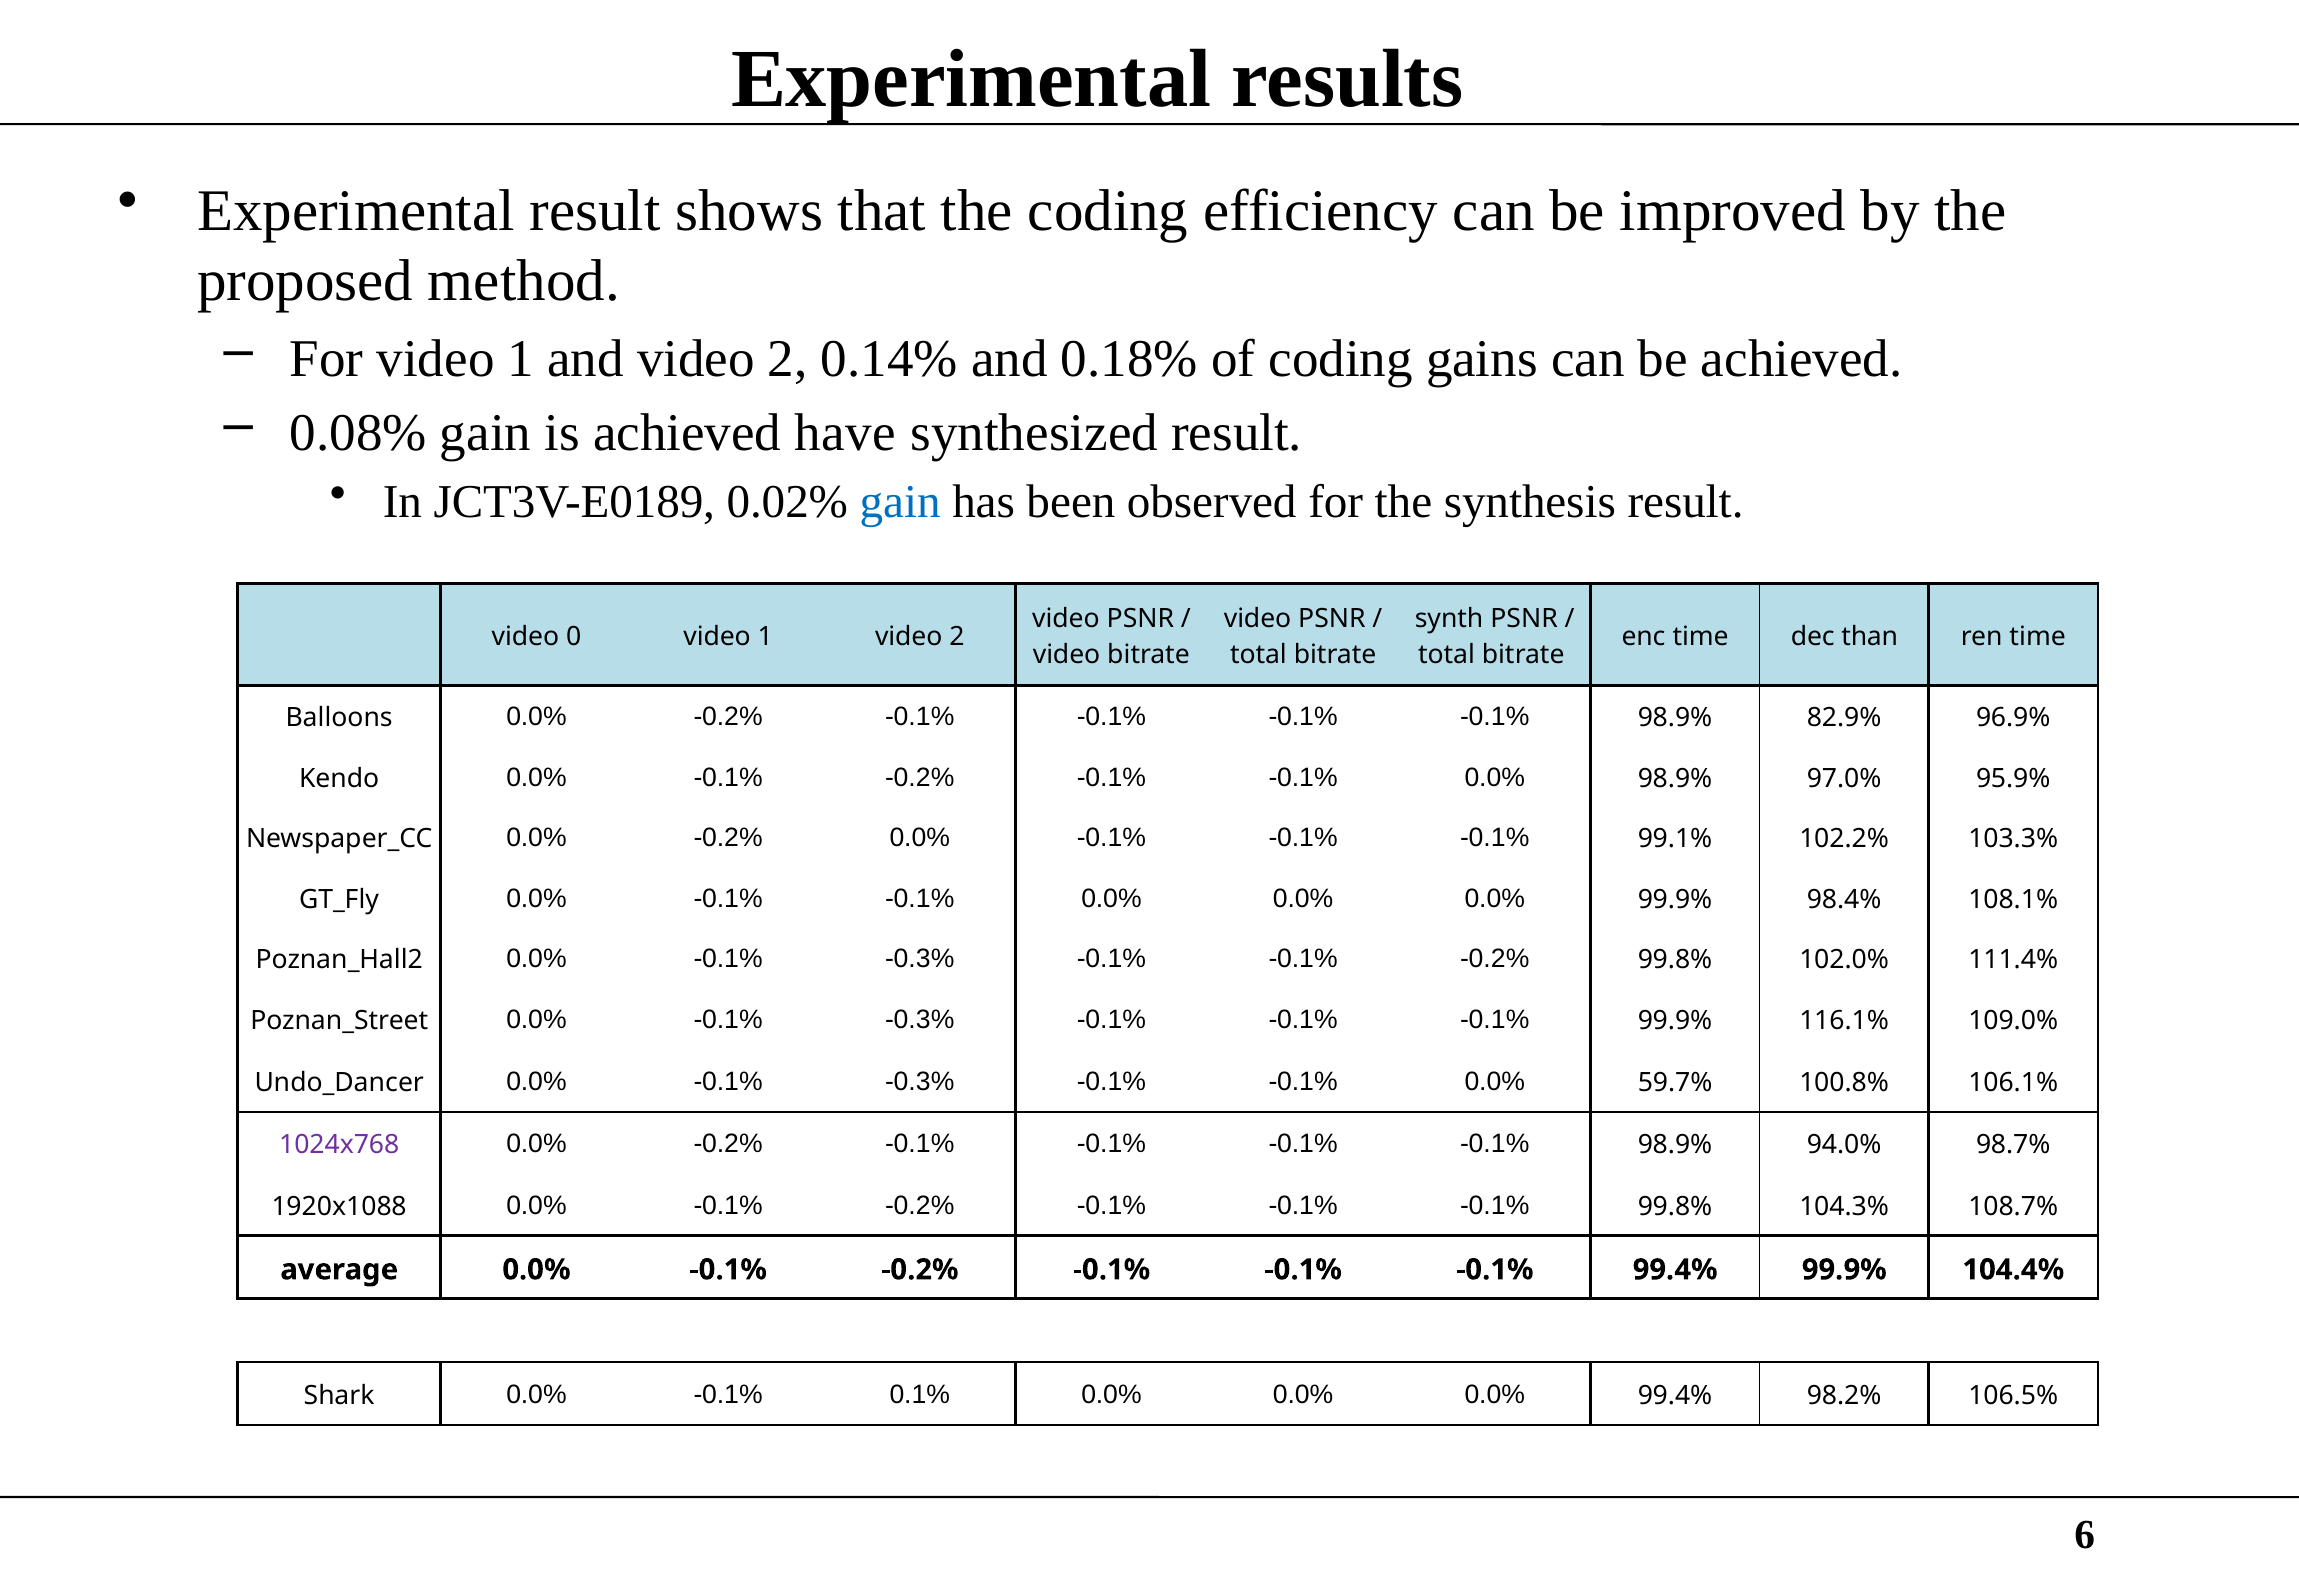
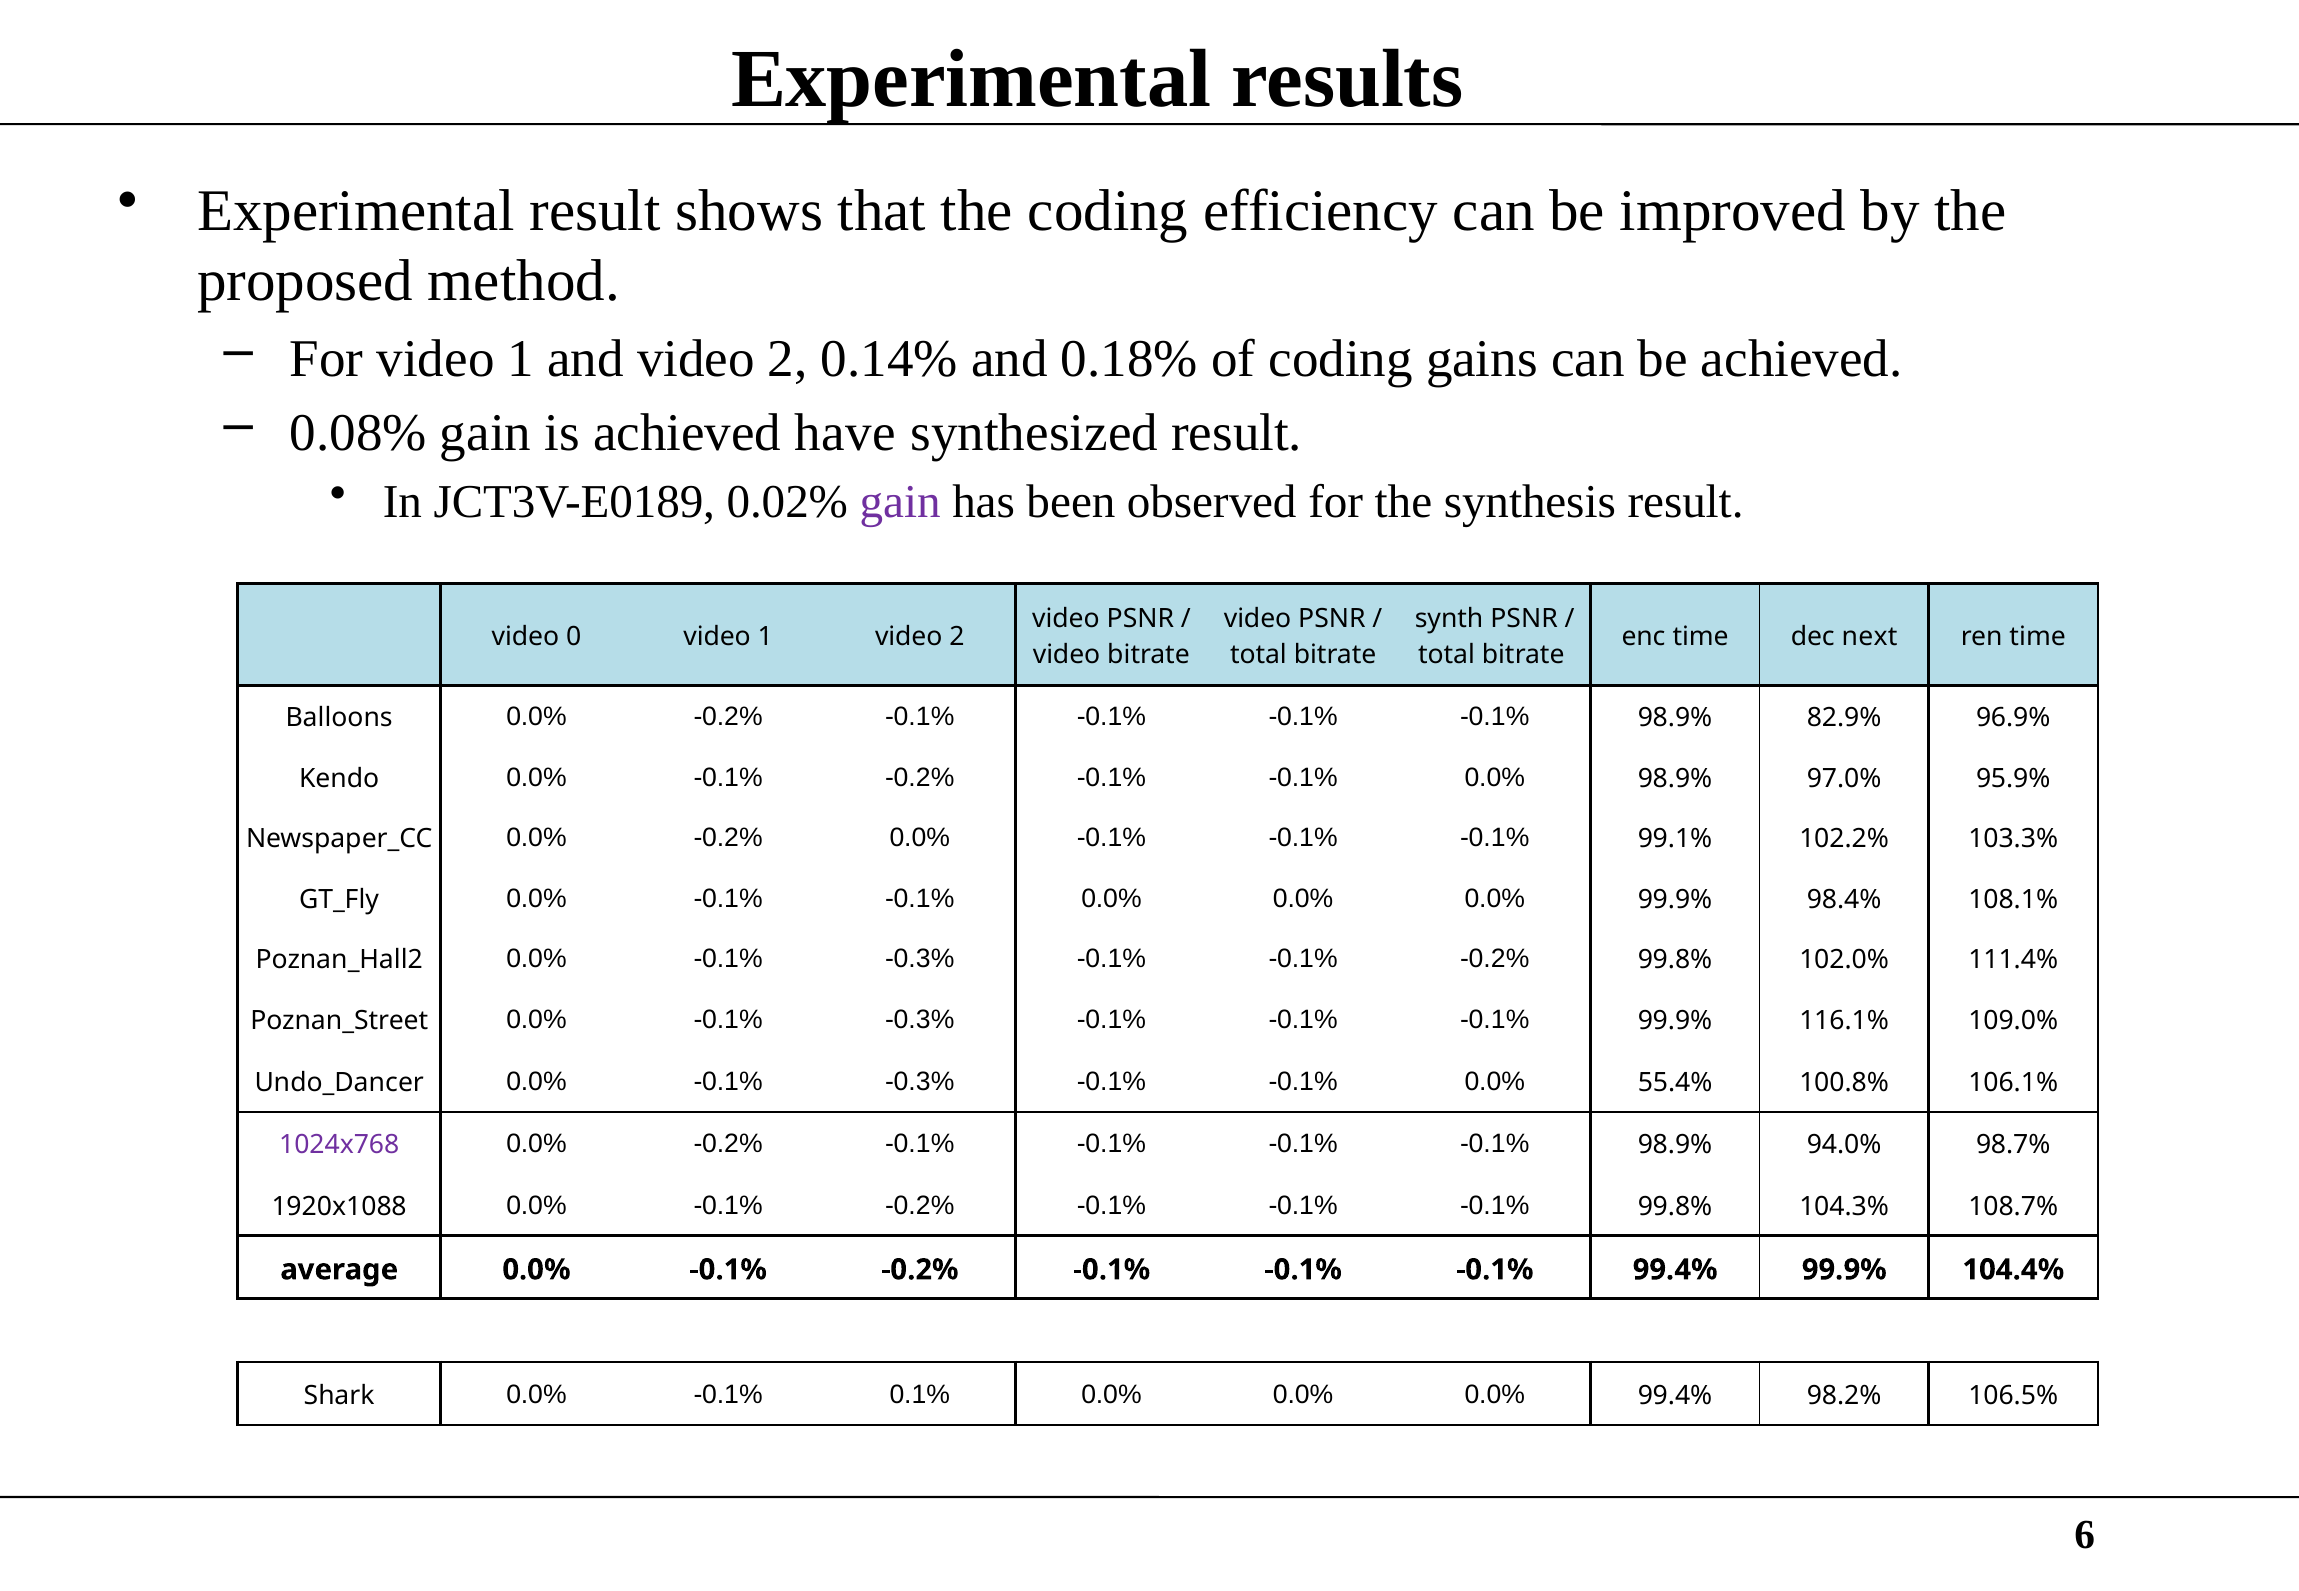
gain colour: blue -> purple (900, 502)
than: than -> next (1870, 637)
59.7%: 59.7% -> 55.4% (1675, 1083)
